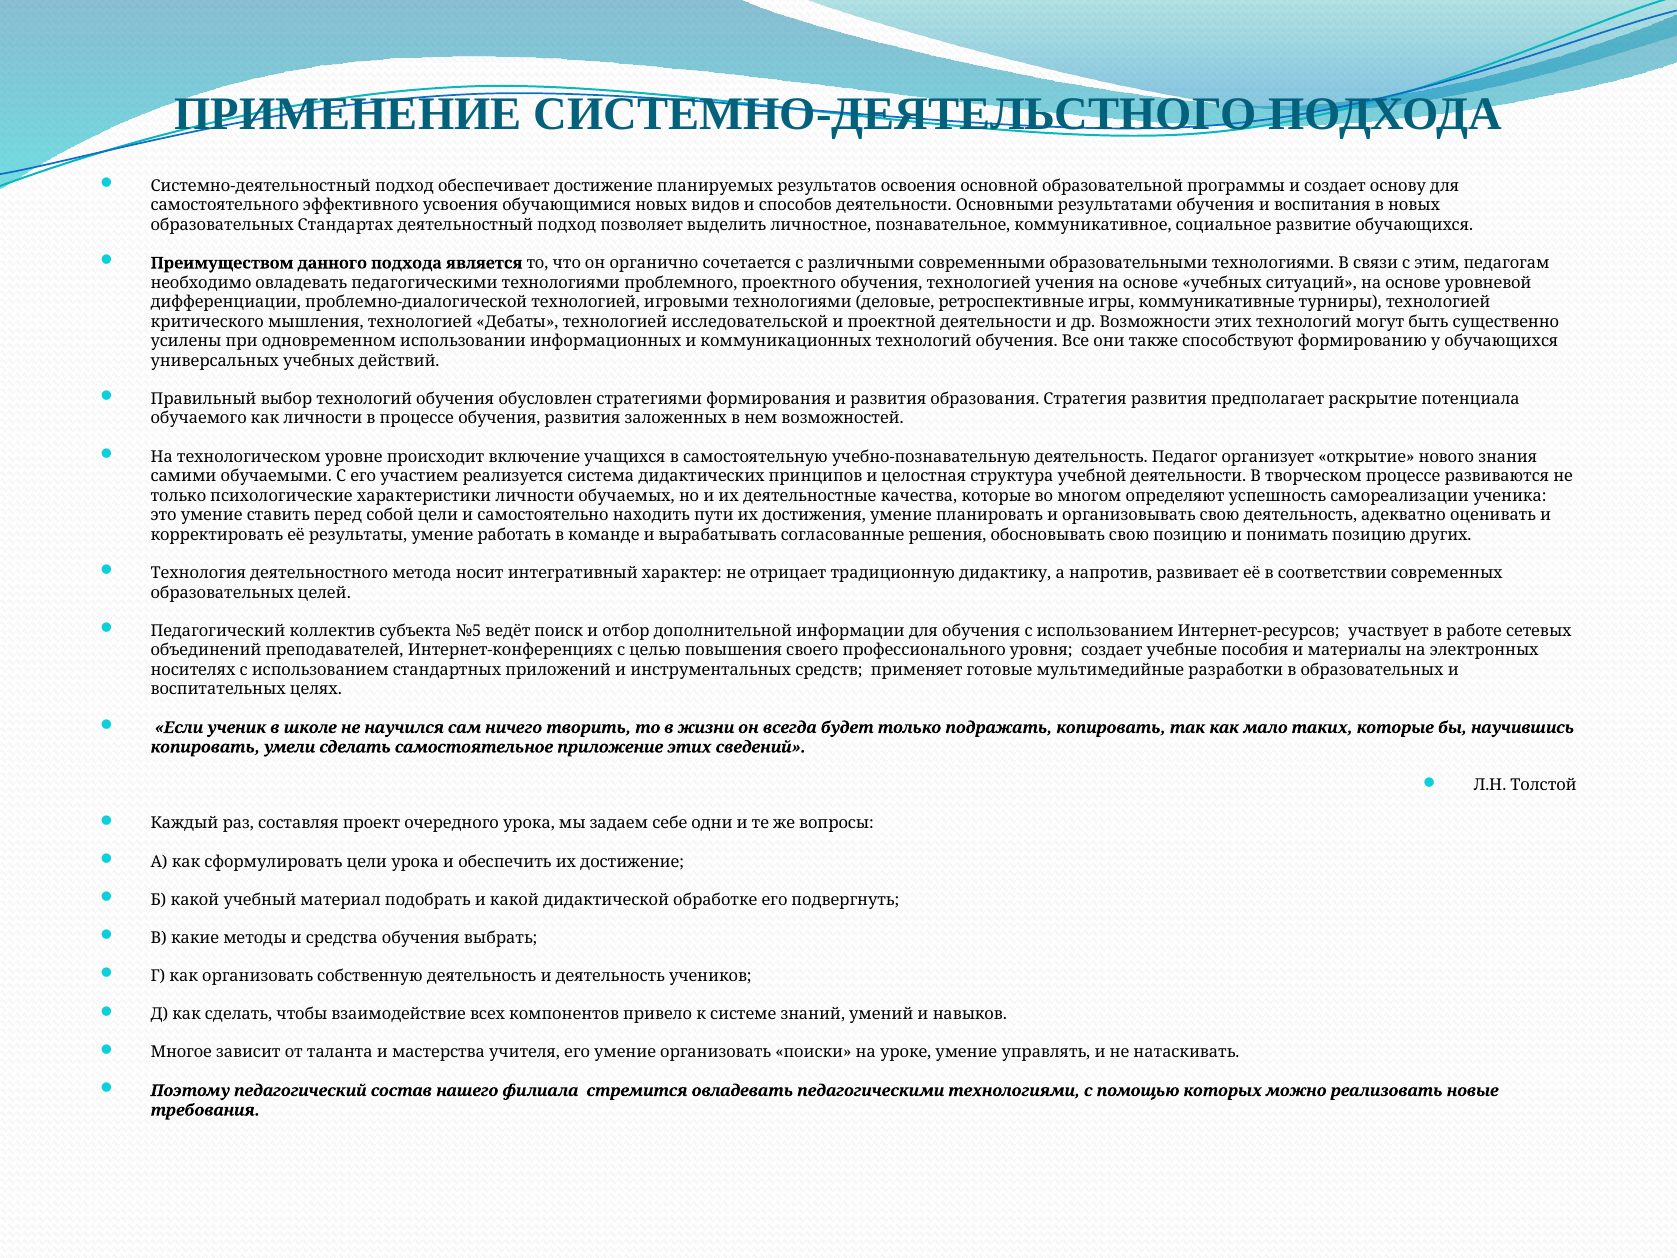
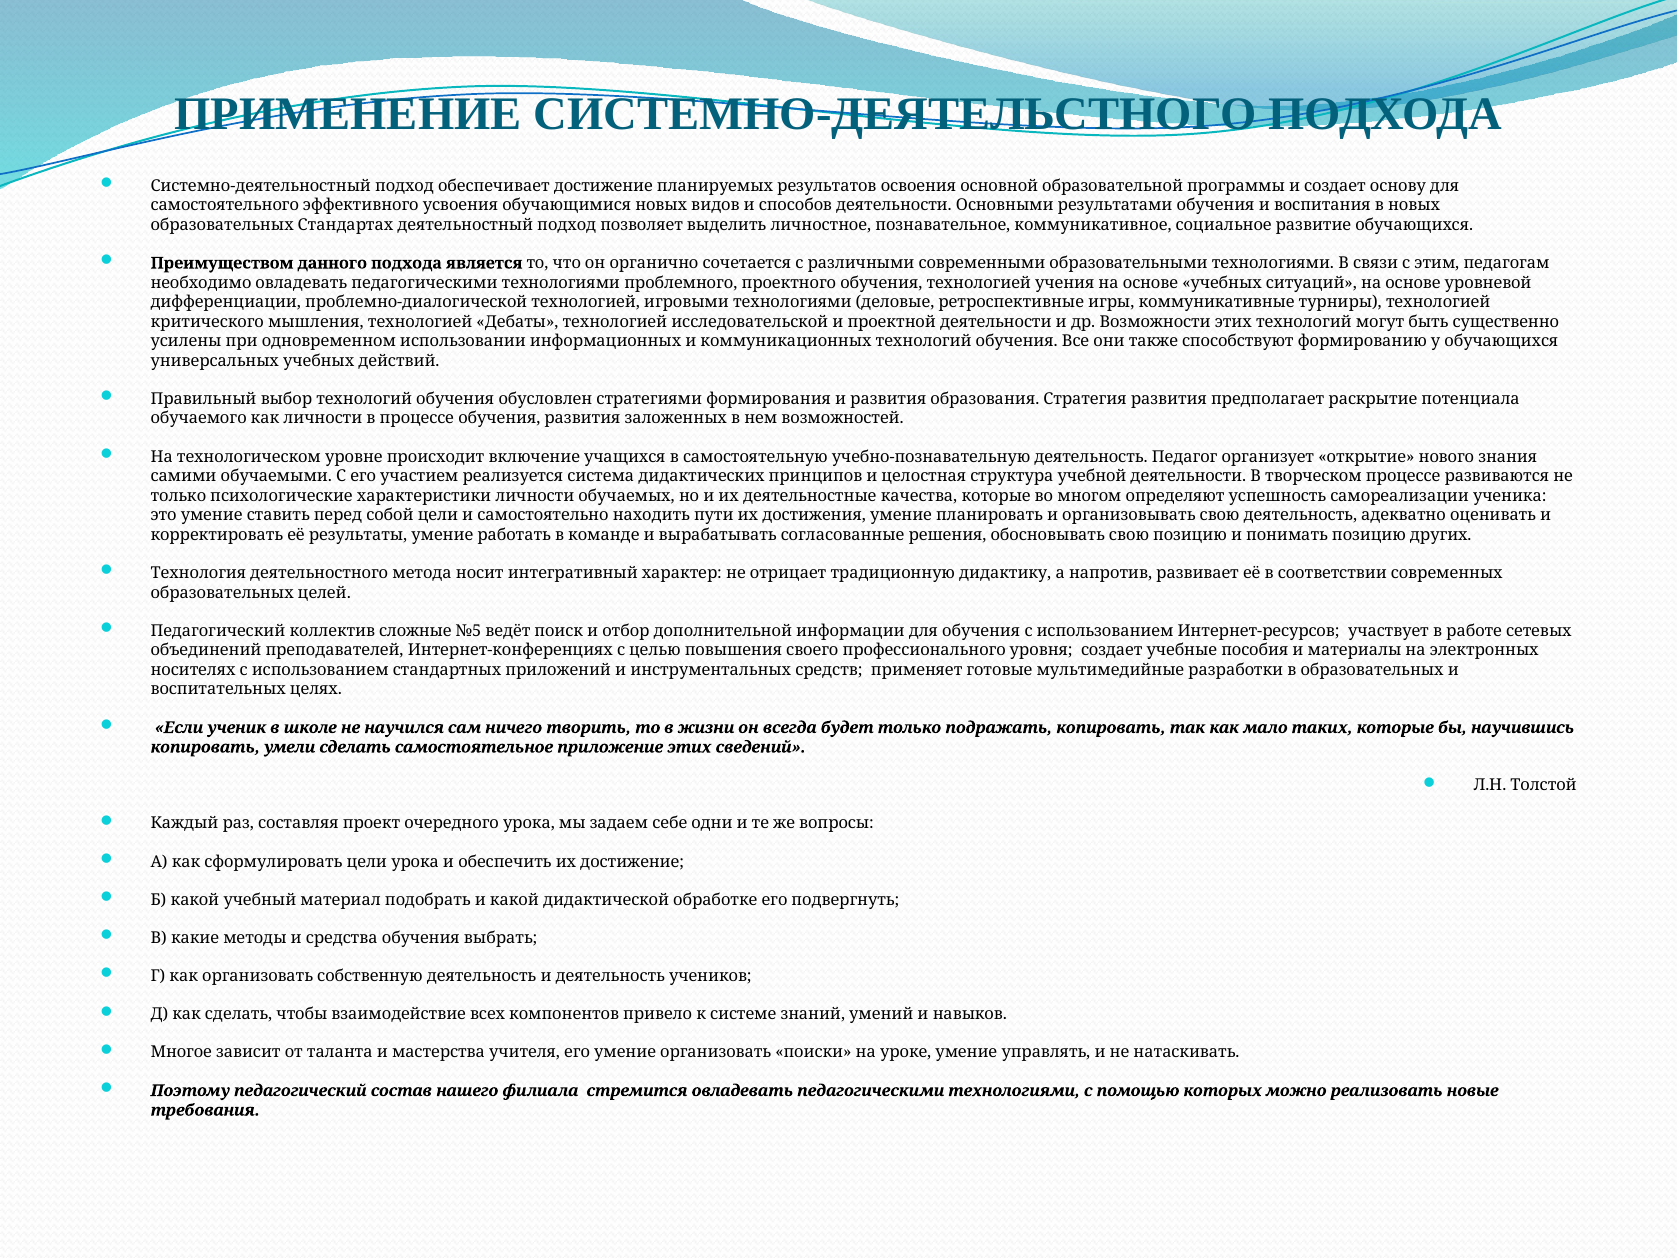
субъекта: субъекта -> сложные (415, 631)
